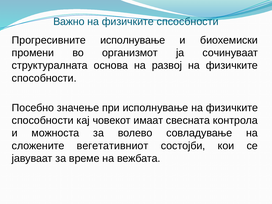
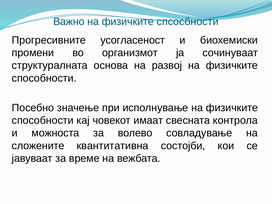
Прогресивните исполнување: исполнување -> усогласеност (133, 40)
вегетативниот: вегетативниот -> квантитативна (113, 146)
